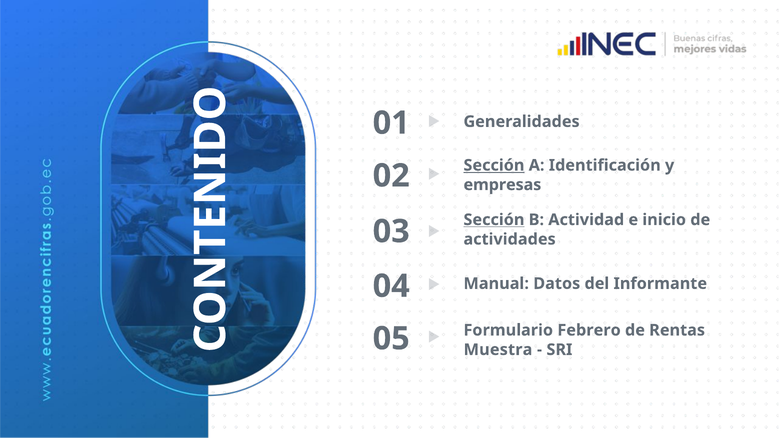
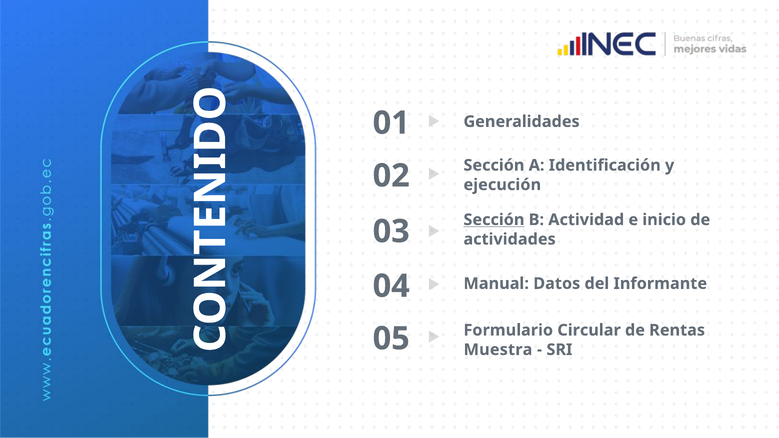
Sección underline: present -> none (494, 165)
empresas: empresas -> ejecución (502, 185)
Febrero: Febrero -> Circular (589, 330)
